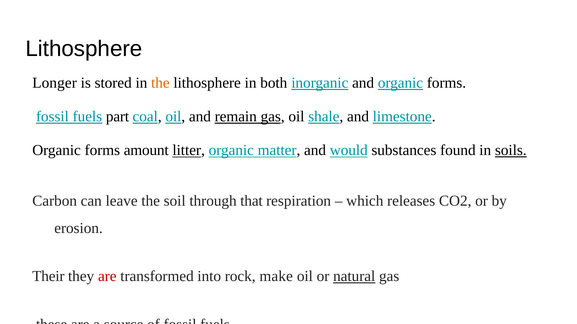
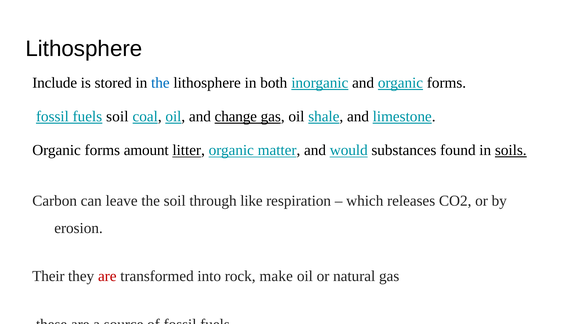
Longer: Longer -> Include (55, 83)
the colour: orange -> blue (160, 83)
fuels part: part -> soil (117, 117)
and remain: remain -> change (236, 117)
that: that -> like (251, 201)
natural underline: present -> none (354, 277)
